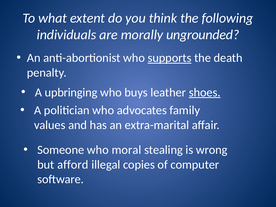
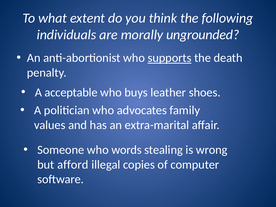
upbringing: upbringing -> acceptable (71, 92)
shoes underline: present -> none (205, 92)
moral: moral -> words (127, 150)
